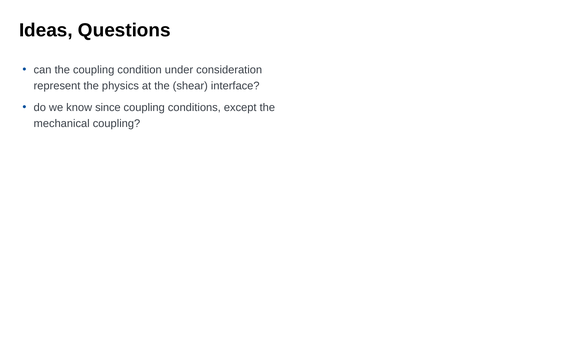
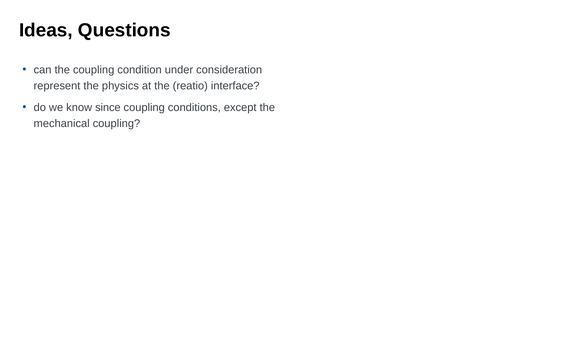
shear: shear -> reatio (190, 86)
